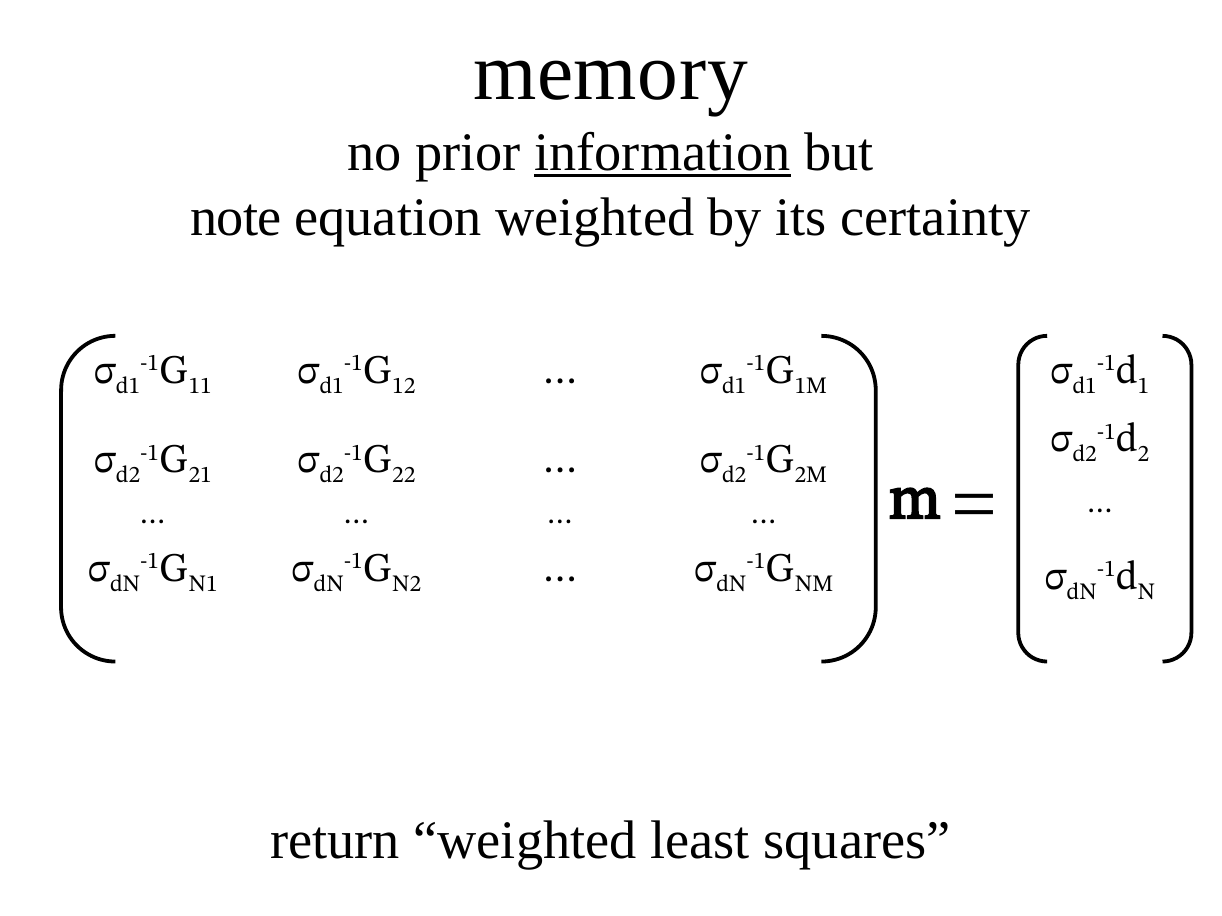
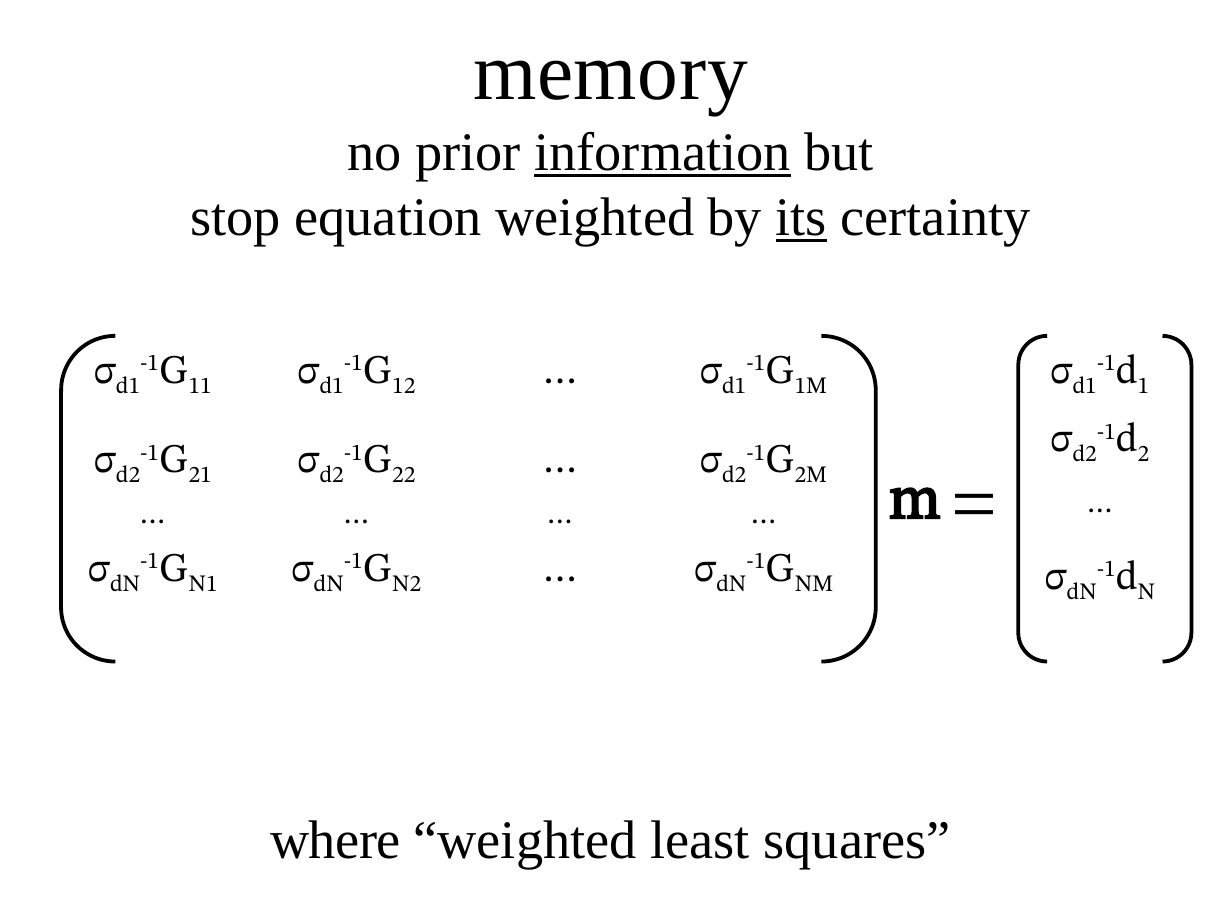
note: note -> stop (236, 218)
its underline: none -> present (801, 218)
return: return -> where (335, 841)
